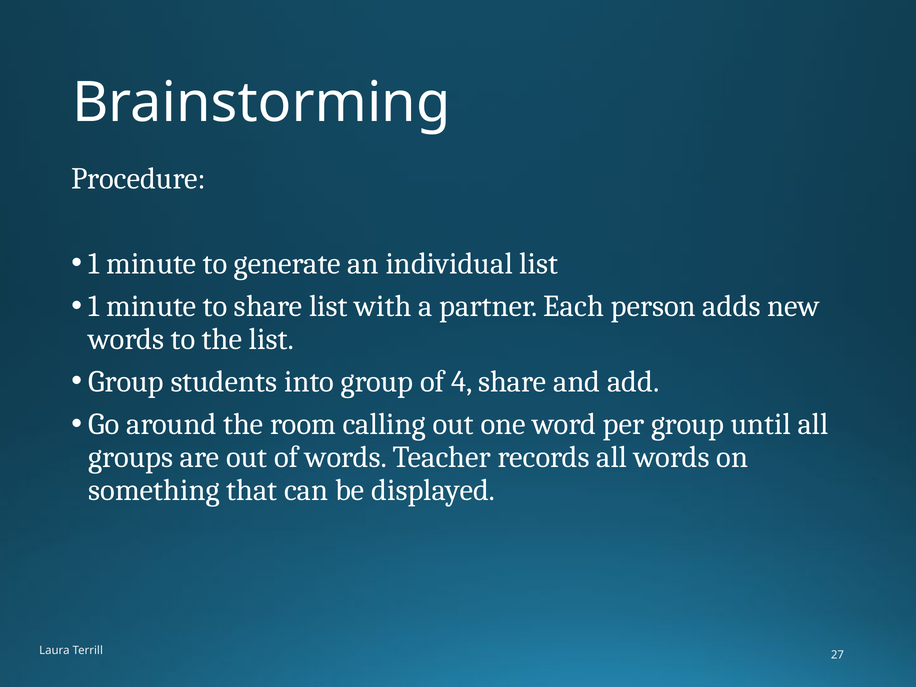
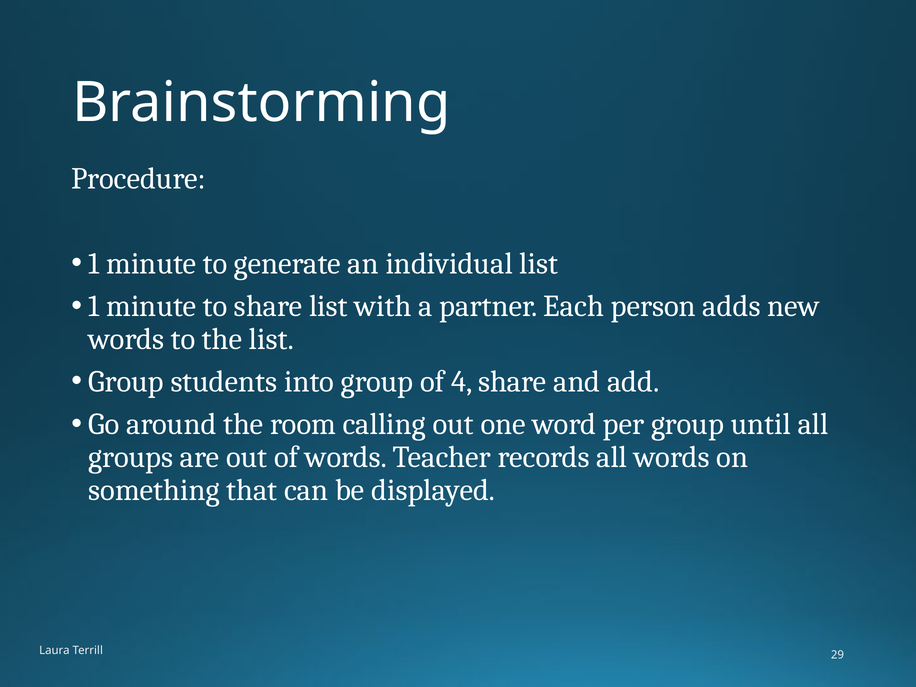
27: 27 -> 29 (837, 655)
